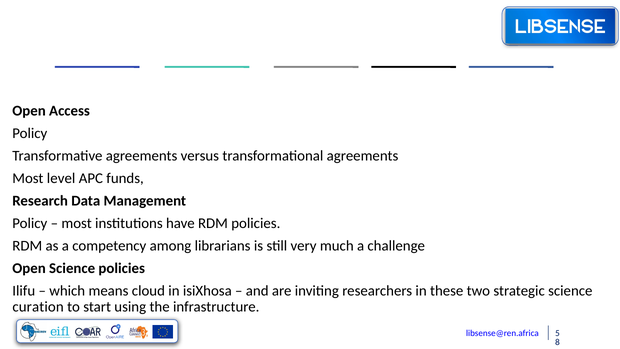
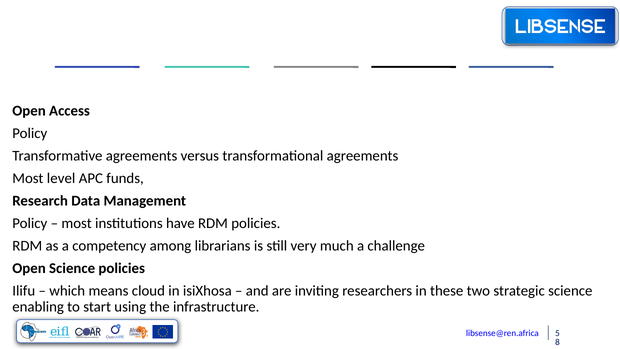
curation: curation -> enabling (38, 307)
